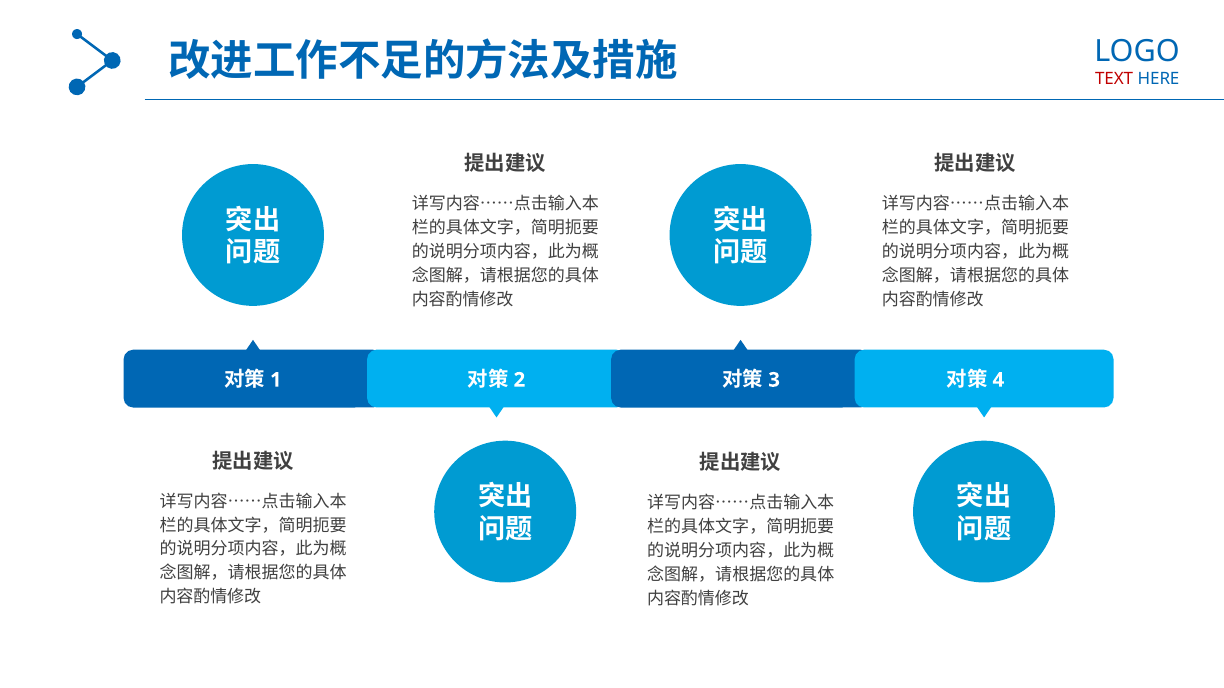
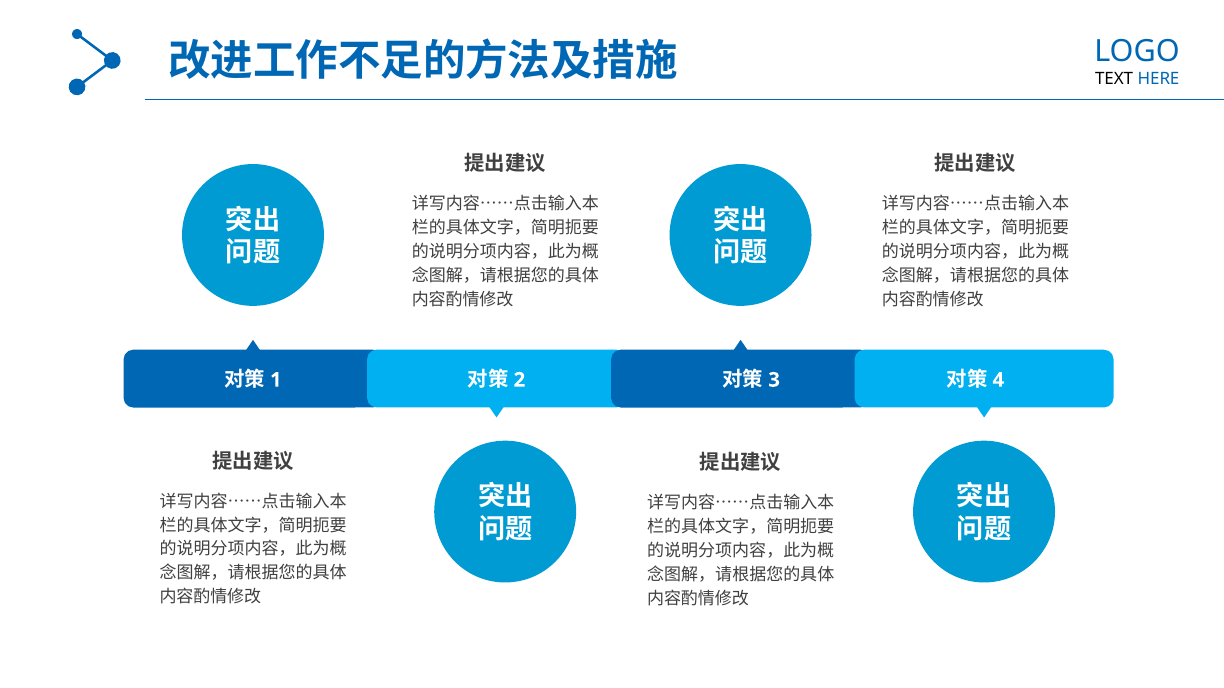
TEXT colour: red -> black (1114, 79)
